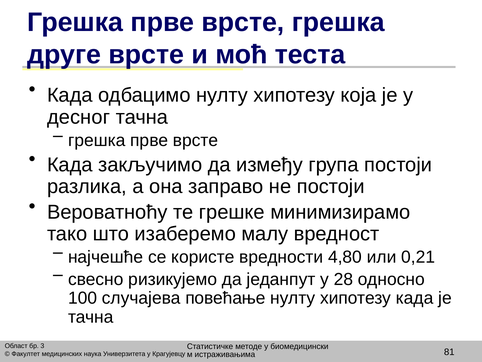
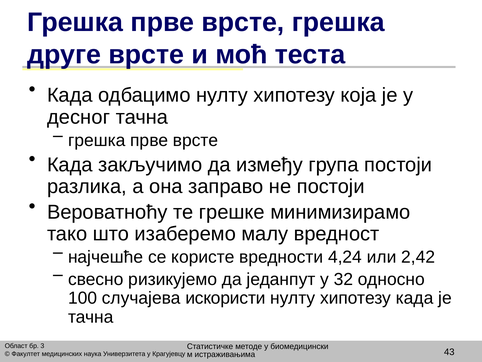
4,80: 4,80 -> 4,24 (345, 257)
0,21: 0,21 -> 2,42 (418, 257)
28: 28 -> 32 (343, 279)
повећање: повећање -> искористи (225, 298)
81: 81 -> 43 (449, 352)
